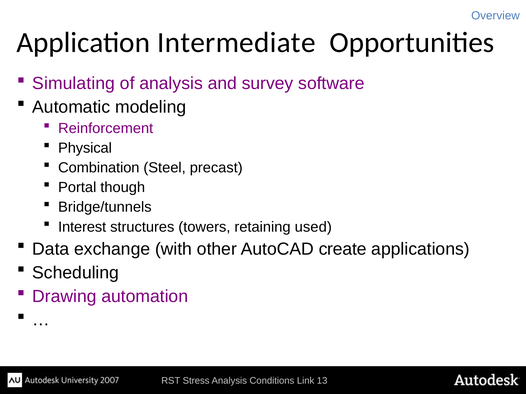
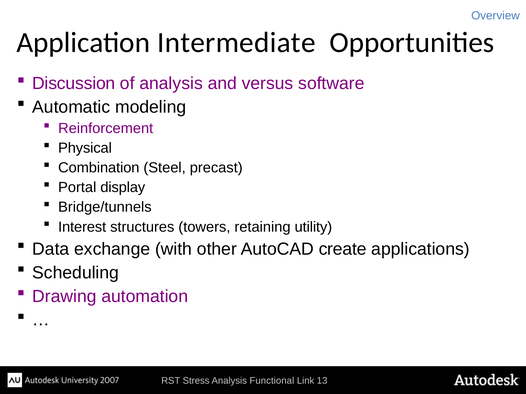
Simulating: Simulating -> Discussion (74, 84)
survey: survey -> versus (268, 84)
though: though -> display (123, 188)
used: used -> utility (313, 227)
Conditions: Conditions -> Functional (272, 381)
